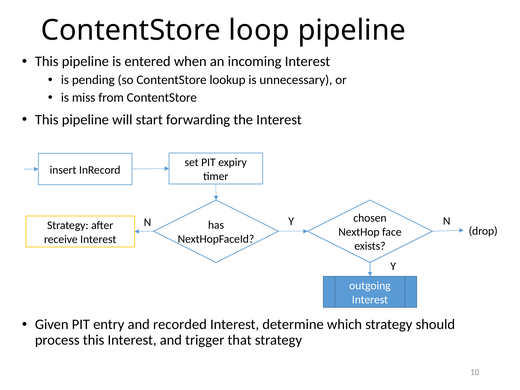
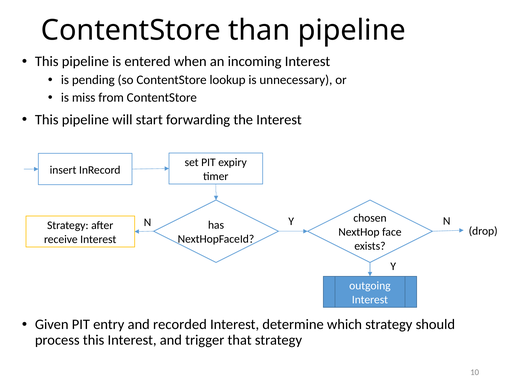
loop: loop -> than (259, 30)
